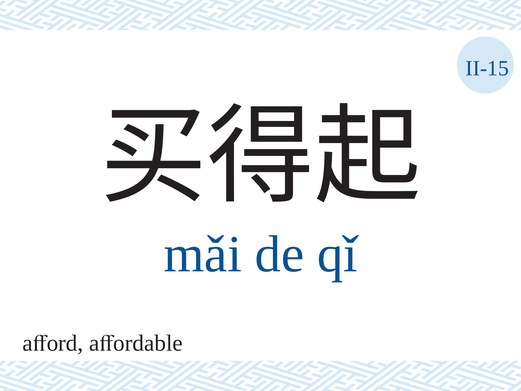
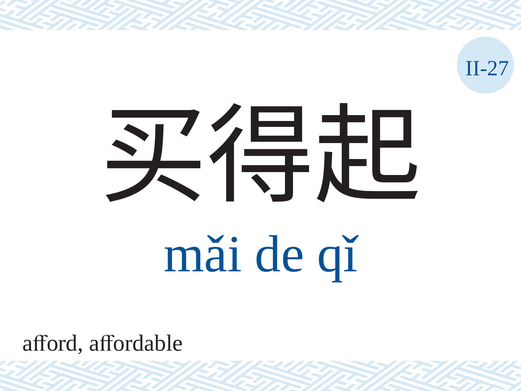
II-15: II-15 -> II-27 (487, 68)
